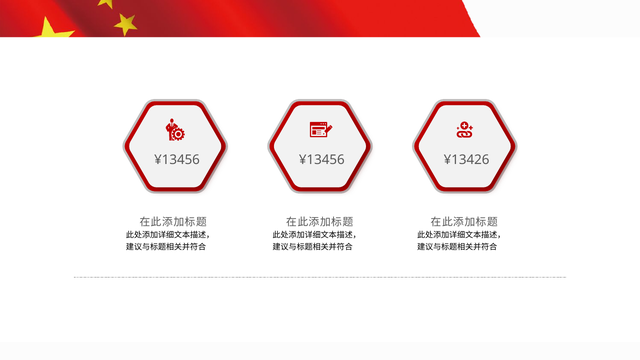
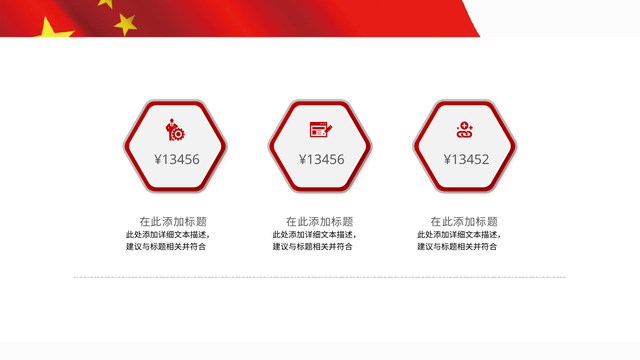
¥13426: ¥13426 -> ¥13452 (467, 160)
